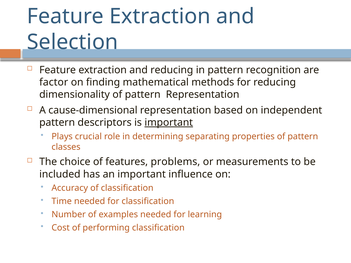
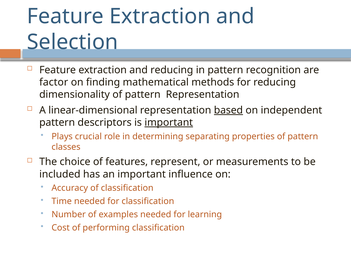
cause-dimensional: cause-dimensional -> linear-dimensional (93, 110)
based underline: none -> present (228, 110)
problems: problems -> represent (175, 162)
